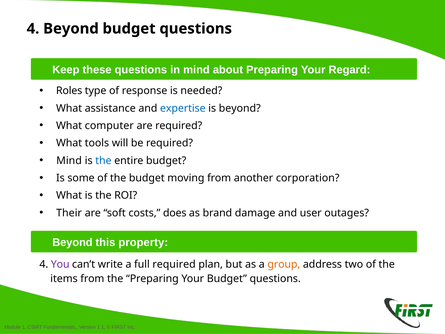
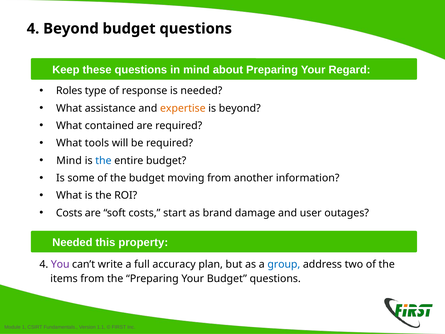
expertise colour: blue -> orange (183, 108)
computer: computer -> contained (109, 126)
corporation: corporation -> information (308, 178)
Their: Their -> Costs (69, 213)
does: does -> start (175, 213)
Beyond: Beyond -> Needed (72, 242)
full required: required -> accuracy (174, 264)
group colour: orange -> blue (284, 264)
